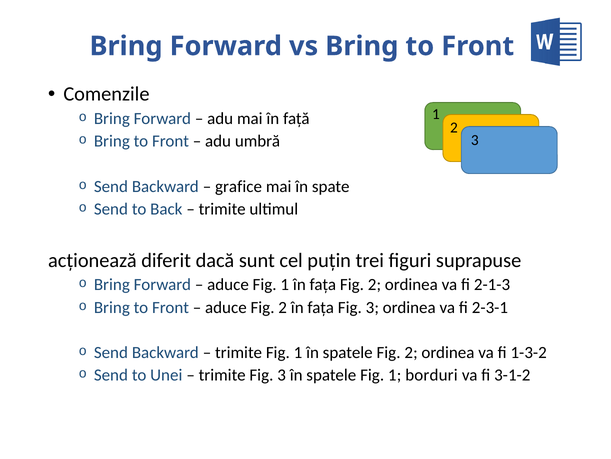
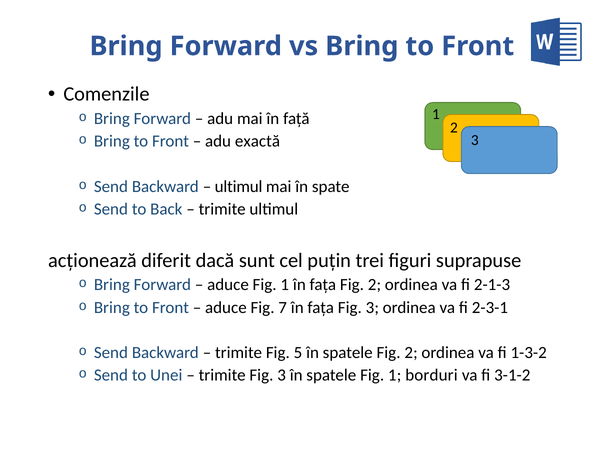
umbră: umbră -> exactă (257, 141)
grafice: grafice -> ultimul (239, 186)
aduce Fig 2: 2 -> 7 (283, 307)
trimite Fig 1: 1 -> 5 (298, 352)
